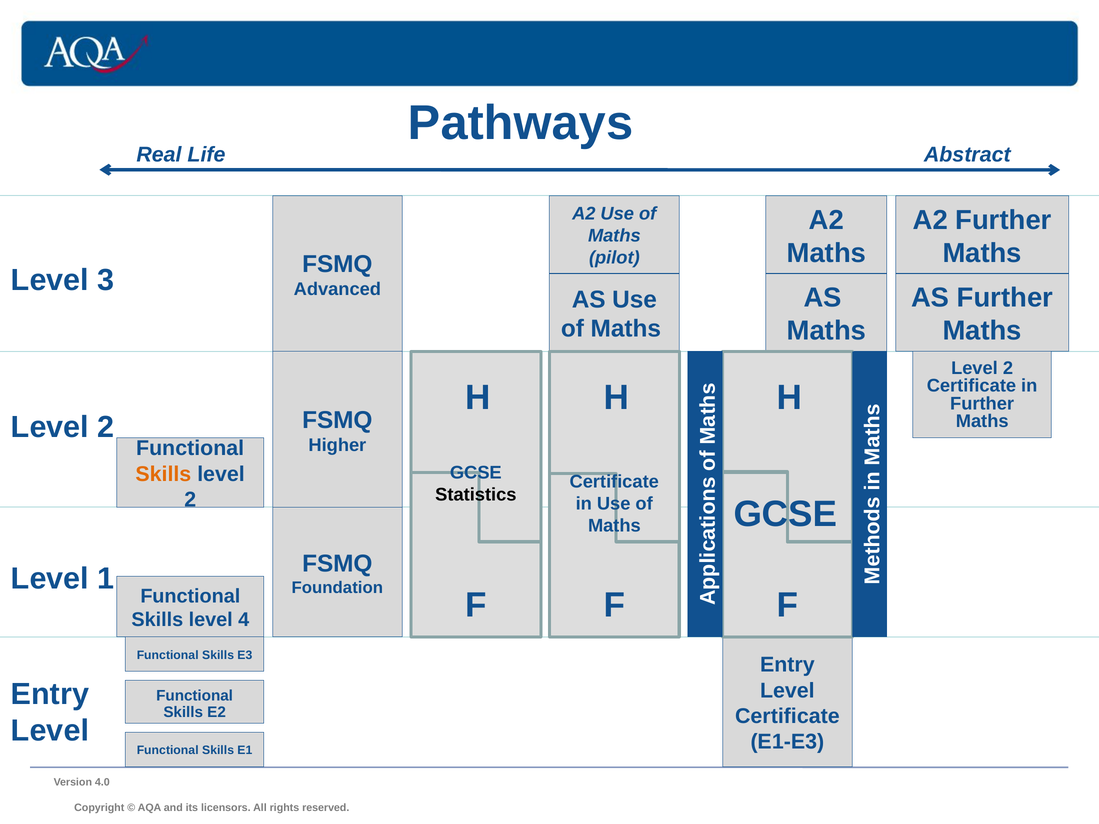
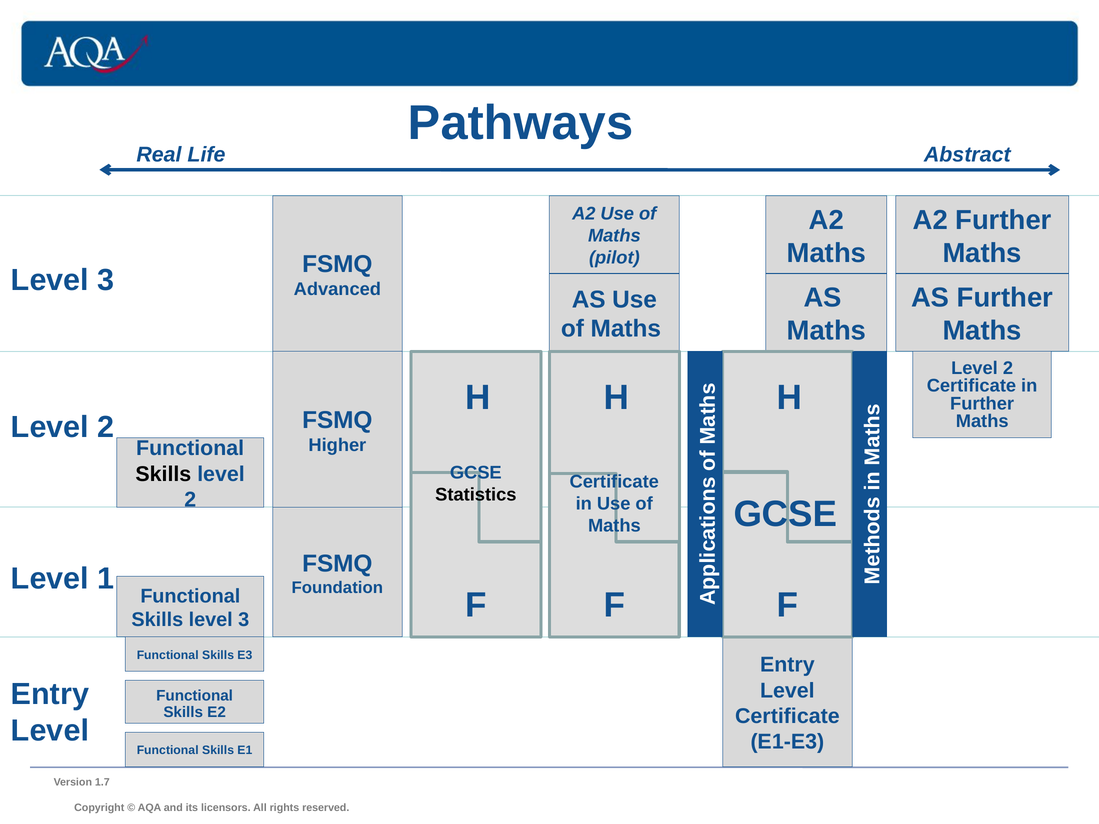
Skills colour: orange -> black (163, 474)
Skills level 4: 4 -> 3 (244, 620)
4.0: 4.0 -> 1.7 (102, 783)
